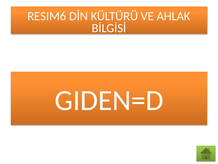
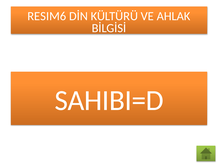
GIDEN=D: GIDEN=D -> SAHIBI=D (109, 100)
